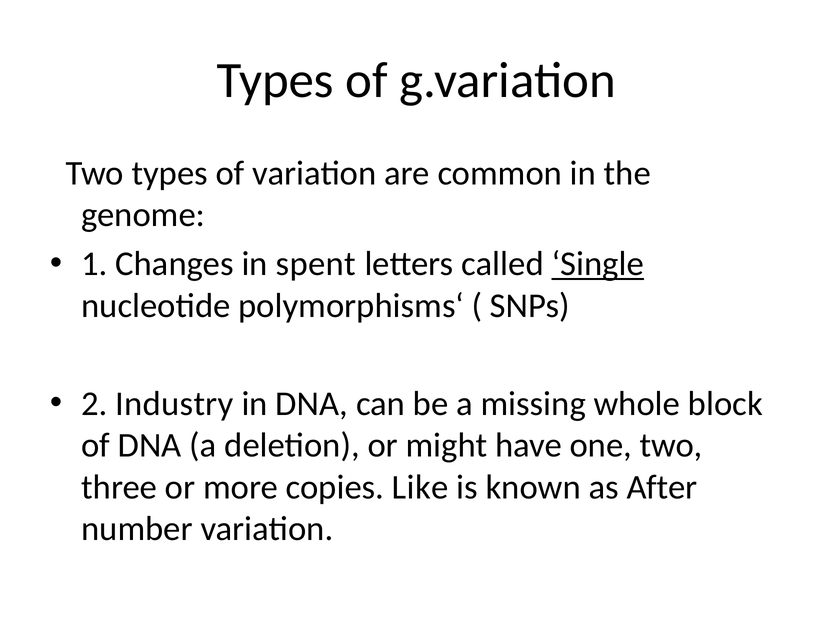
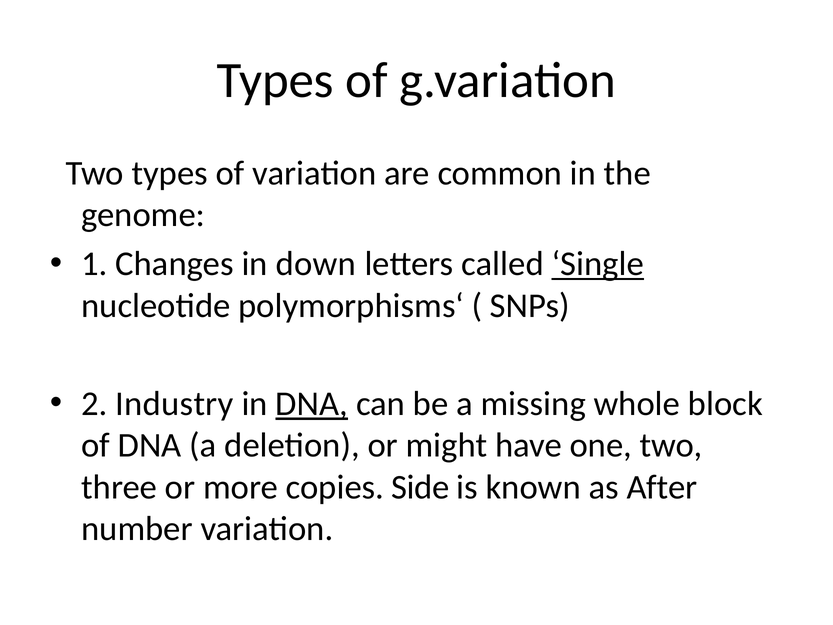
spent: spent -> down (316, 264)
DNA underline: none -> present (312, 404)
Like: Like -> Side (420, 487)
